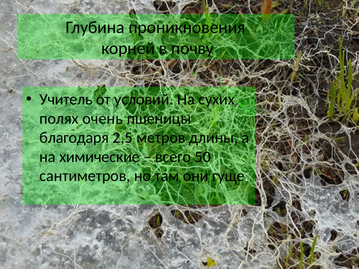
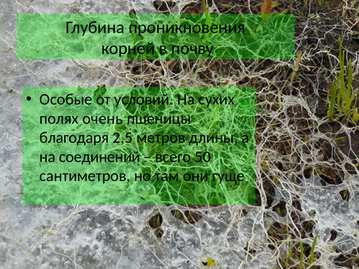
Учитель: Учитель -> Особые (66, 99)
химические: химические -> соединений (100, 157)
